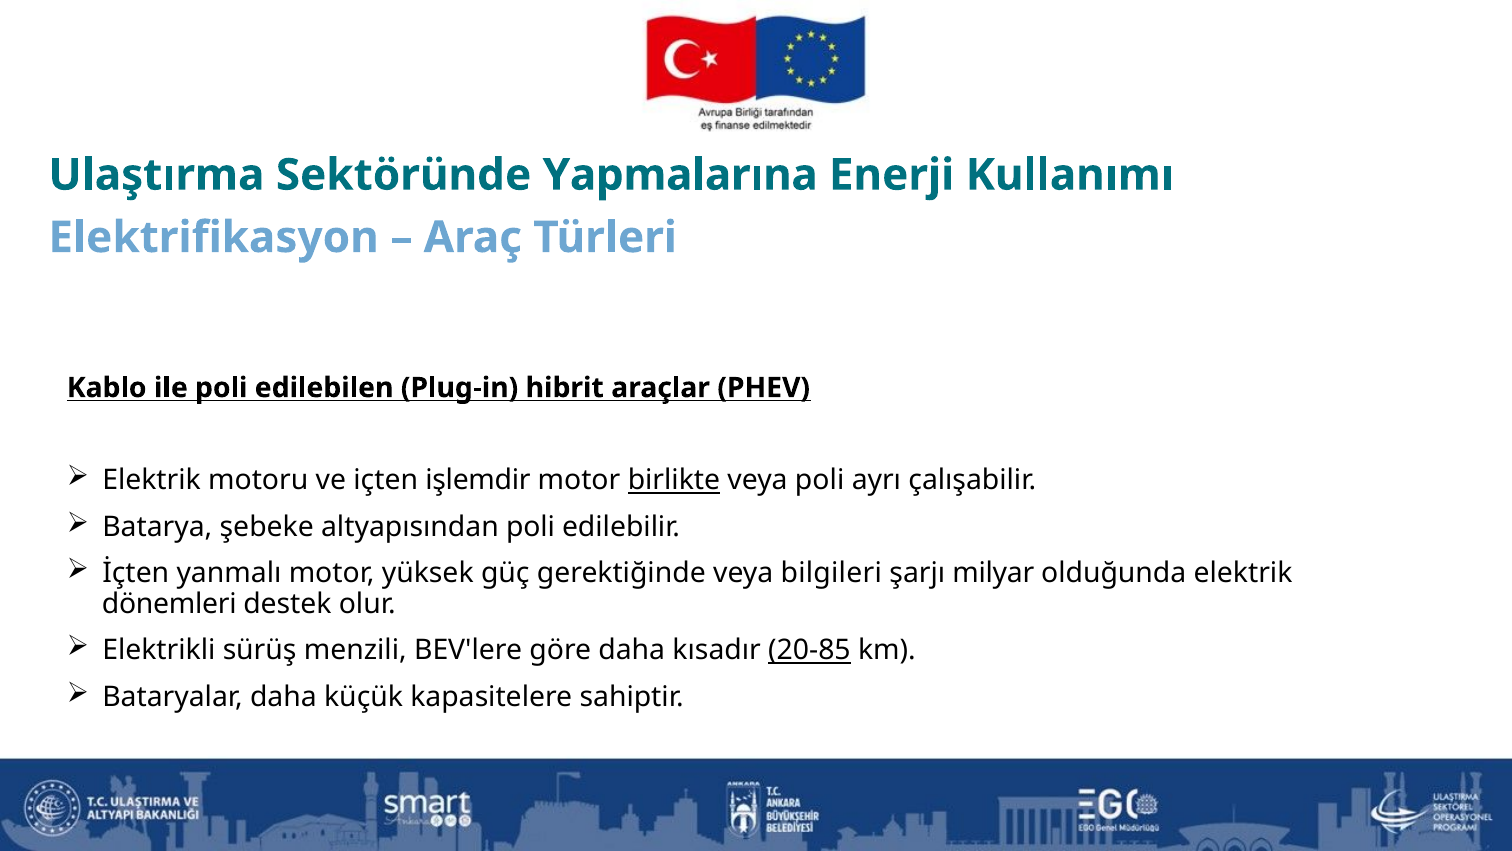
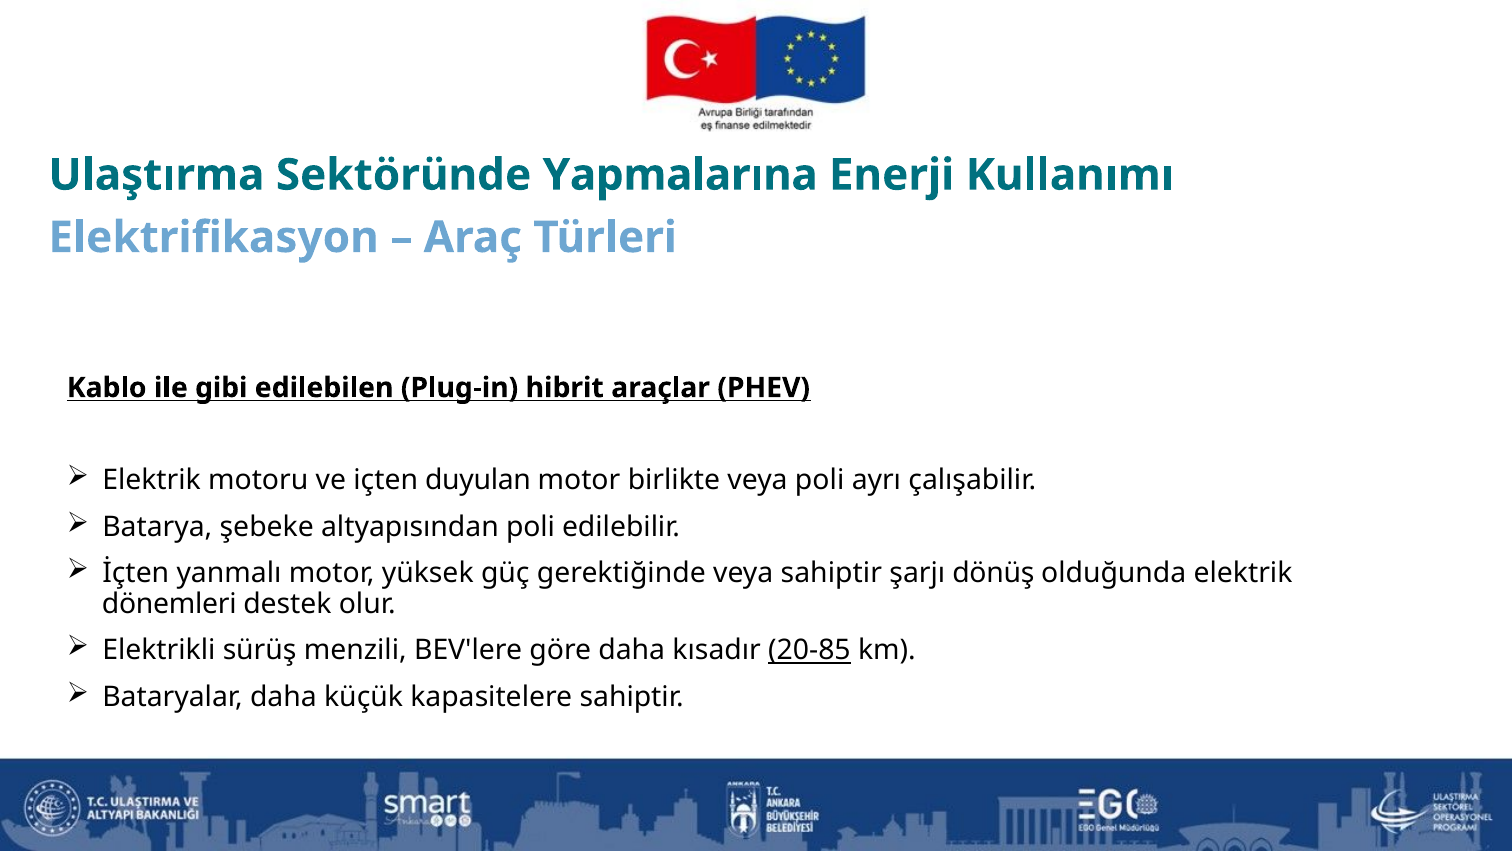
ile poli: poli -> gibi (221, 388)
işlemdir: işlemdir -> duyulan (478, 480)
birlikte underline: present -> none (674, 480)
veya bilgileri: bilgileri -> sahiptir (831, 573)
milyar: milyar -> dönüş (993, 573)
